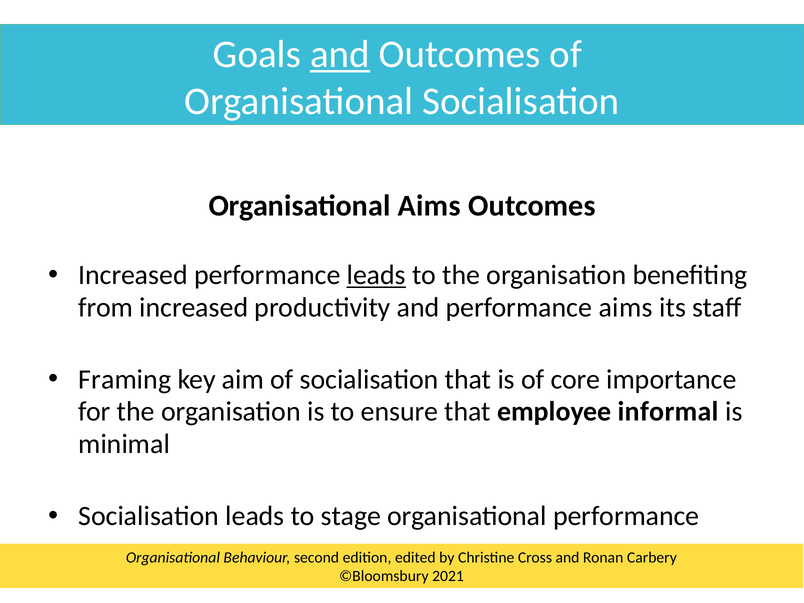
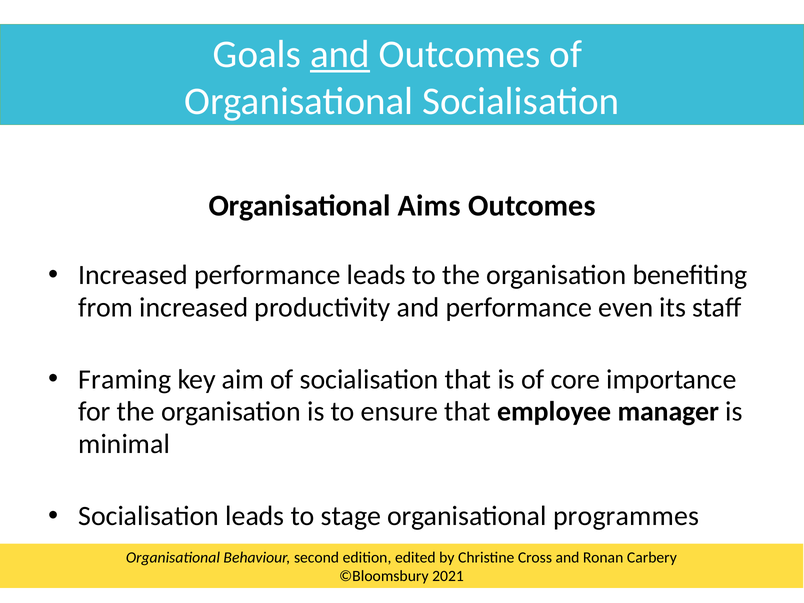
leads underline: present -> none (376, 275)
performance aims: aims -> even (626, 307)
informal: informal -> manager (668, 412)
organisational performance: performance -> programmes (626, 516)
